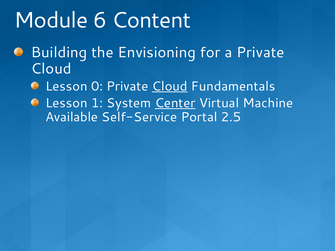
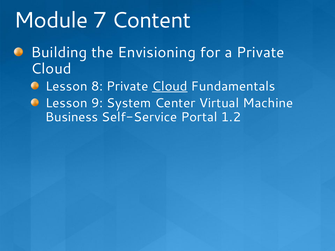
6: 6 -> 7 (100, 20)
0: 0 -> 8 (97, 86)
1: 1 -> 9 (97, 103)
Center underline: present -> none (175, 103)
Available: Available -> Business (72, 117)
2.5: 2.5 -> 1.2 (231, 117)
